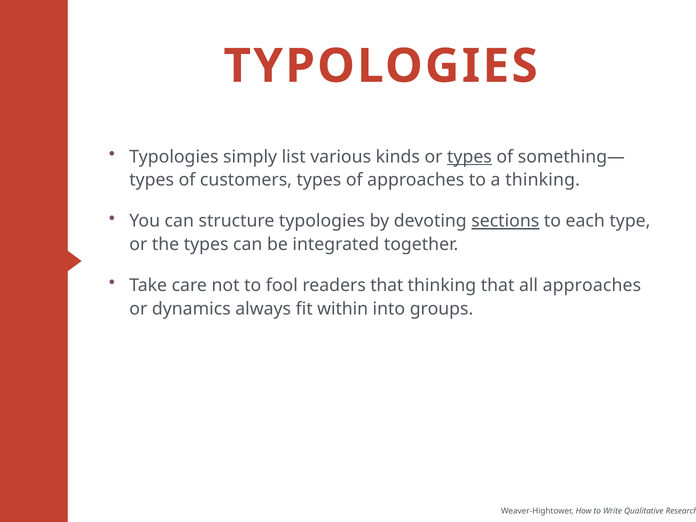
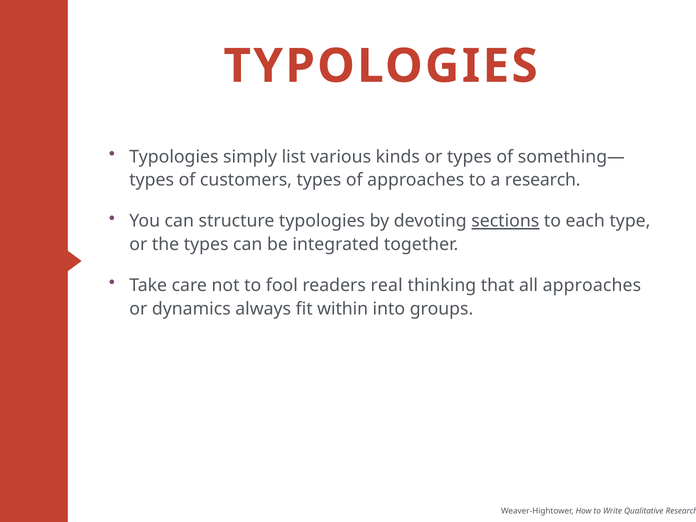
types underline: present -> none (469, 157)
a thinking: thinking -> research (543, 180)
readers that: that -> real (387, 285)
